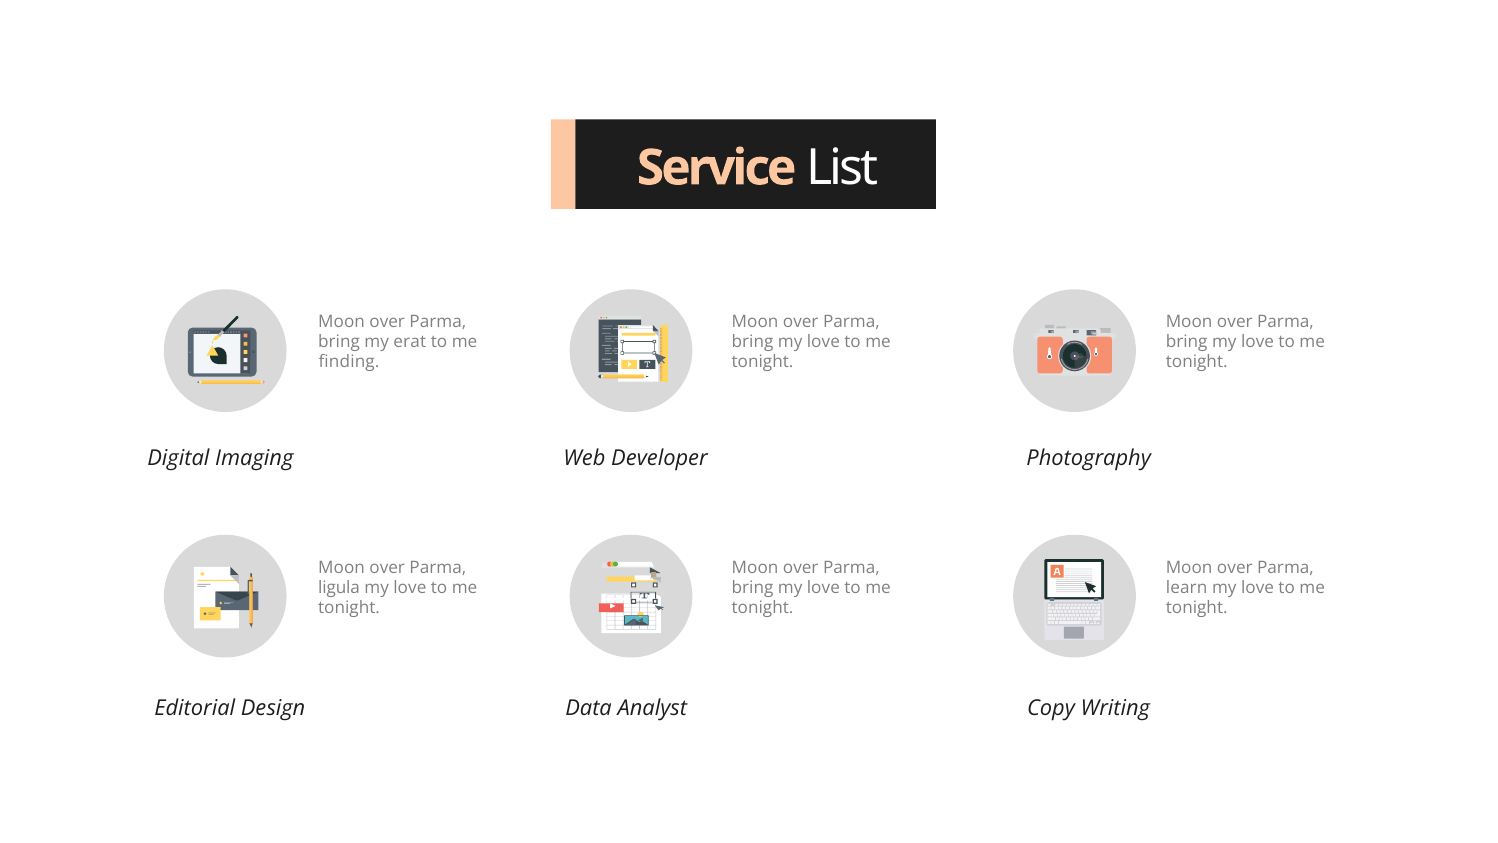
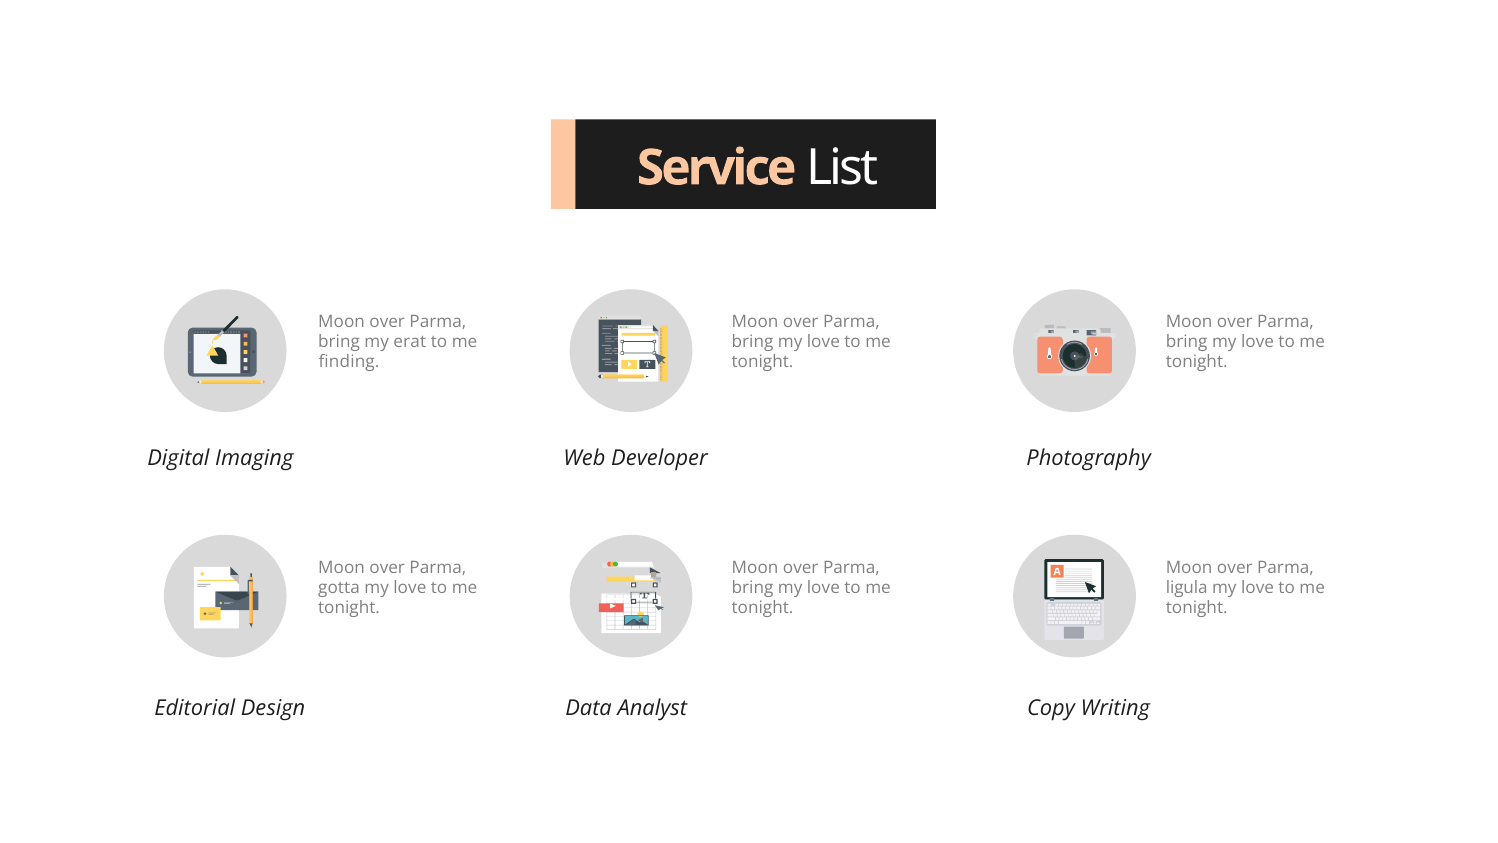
ligula: ligula -> gotta (339, 587)
learn: learn -> ligula (1187, 587)
